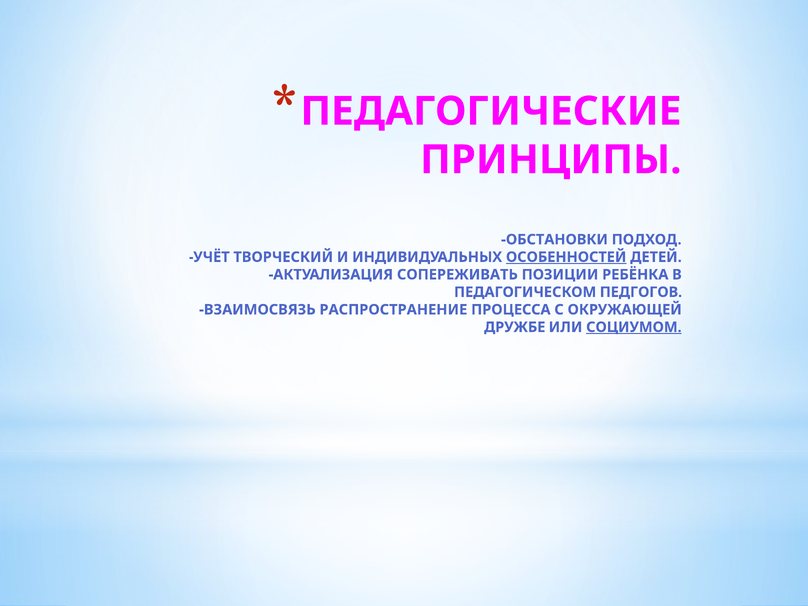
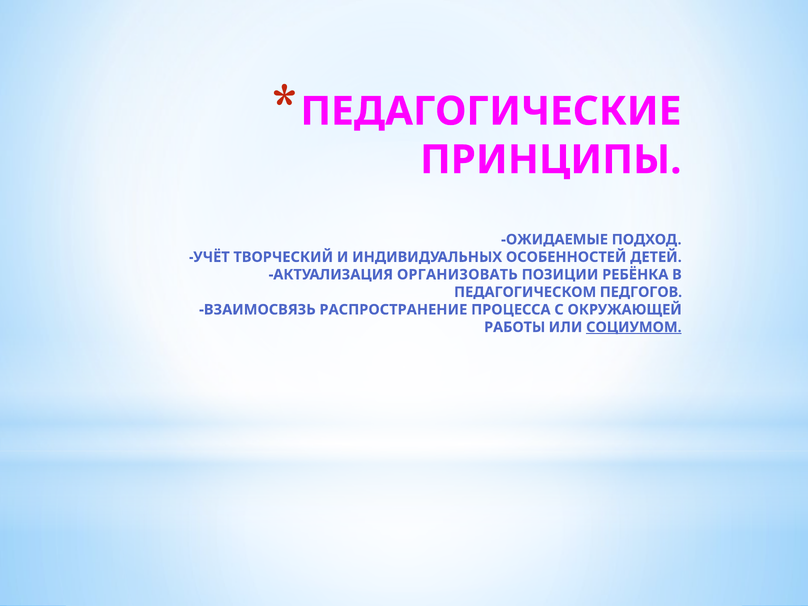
ОБСТАНОВКИ: ОБСТАНОВКИ -> ОЖИДАЕМЫЕ (555, 240)
ОСОБЕННОСТЕЙ underline: present -> none (566, 257)
СОПЕРЕЖИВАТЬ: СОПЕРЕЖИВАТЬ -> ОРГАНИЗОВАТЬ (457, 275)
ДРУЖБЕ: ДРУЖБЕ -> РАБОТЫ (515, 327)
